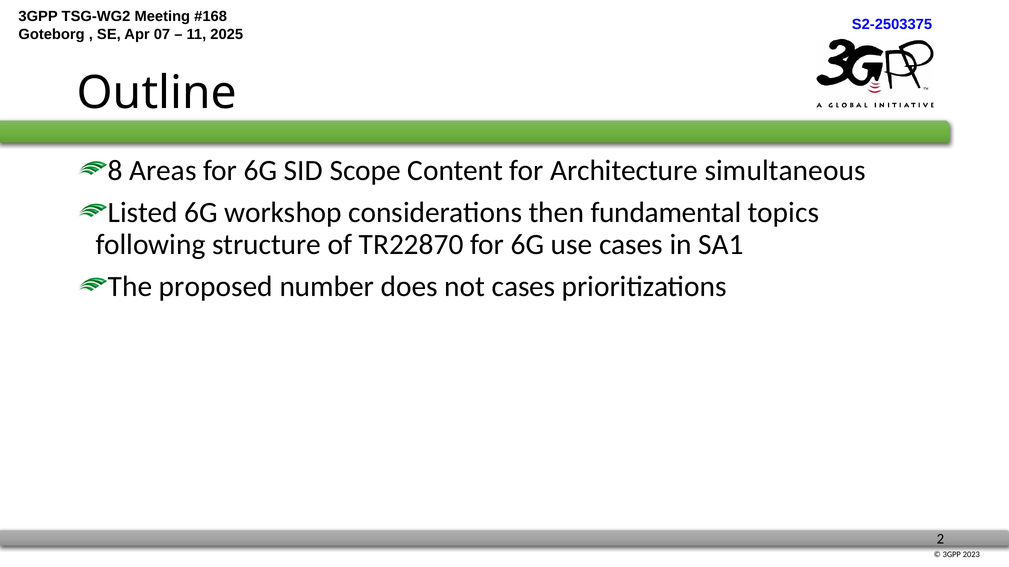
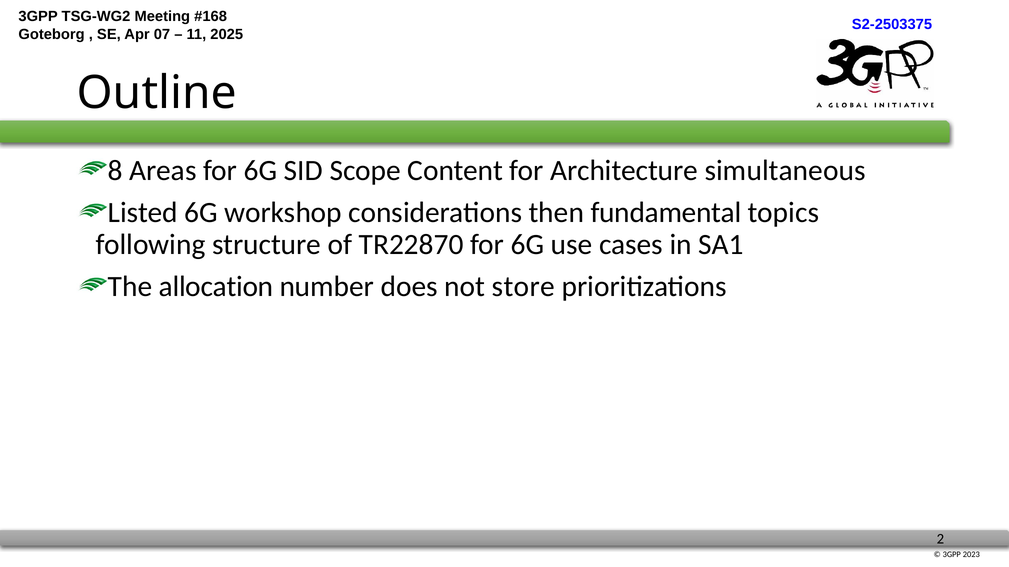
proposed: proposed -> allocation (216, 287)
not cases: cases -> store (523, 287)
